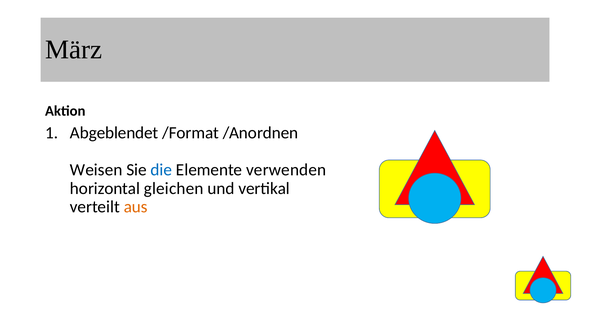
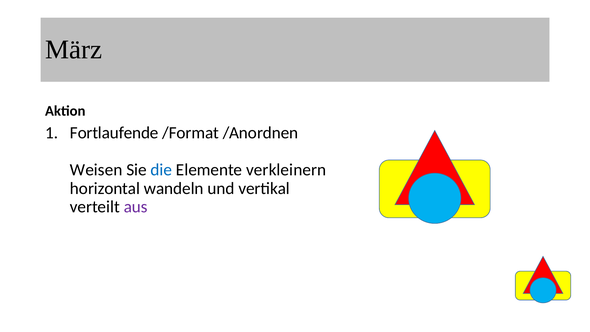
Abgeblendet: Abgeblendet -> Fortlaufende (114, 133)
verwenden: verwenden -> verkleinern (286, 170)
gleichen: gleichen -> wandeln (174, 188)
aus colour: orange -> purple (136, 207)
